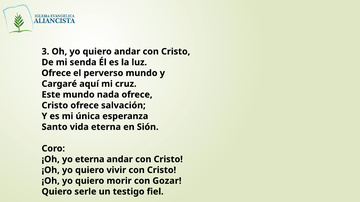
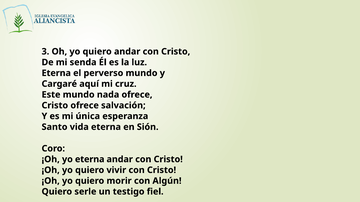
Ofrece: Ofrece -> Eterna (56, 73)
Gozar: Gozar -> Algún (167, 181)
